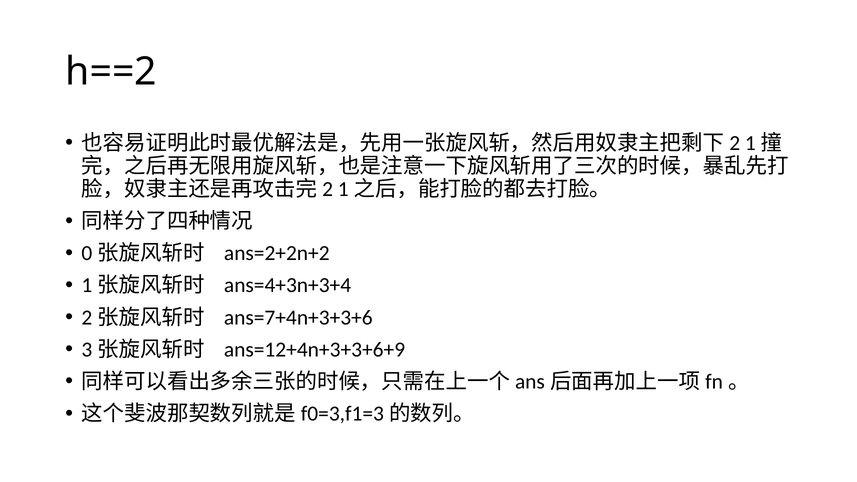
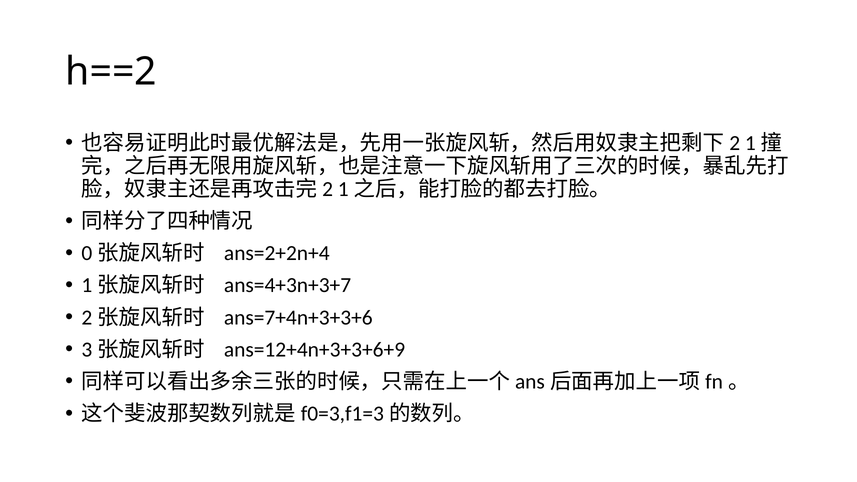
ans=2+2n+2: ans=2+2n+2 -> ans=2+2n+4 (277, 253)
ans=4+3n+3+4: ans=4+3n+3+4 -> ans=4+3n+3+7 (288, 285)
